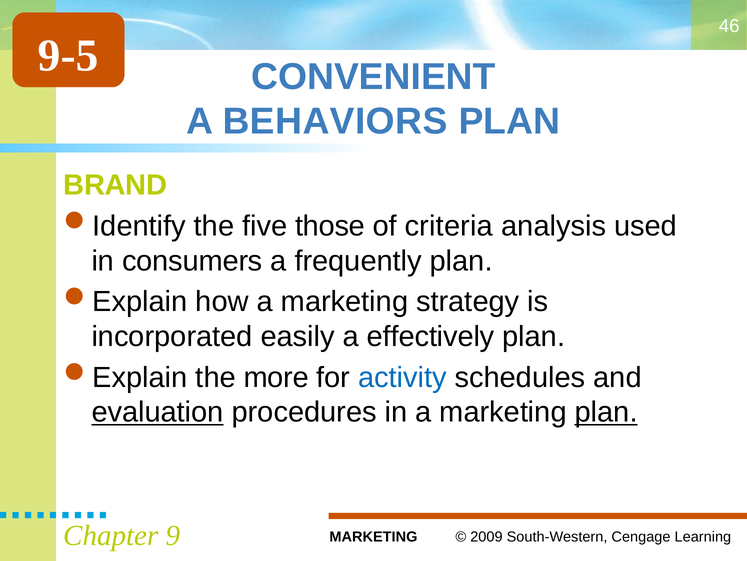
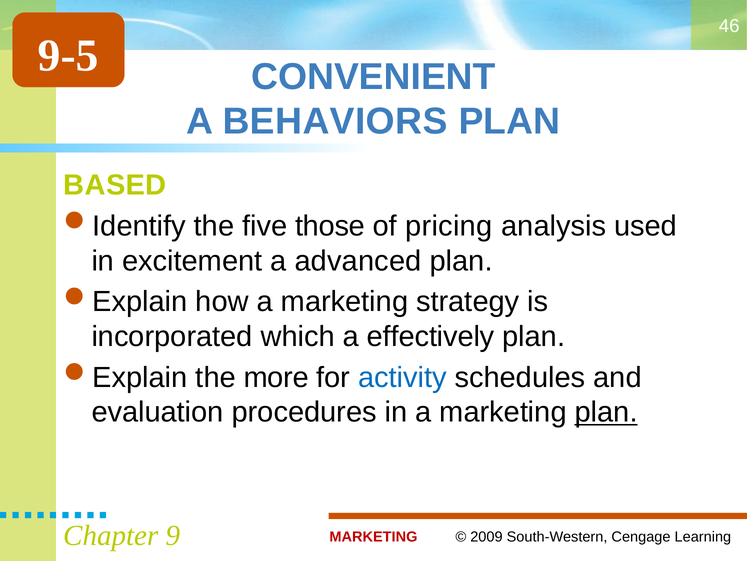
BRAND: BRAND -> BASED (115, 185)
criteria: criteria -> pricing (449, 226)
consumers: consumers -> excitement (192, 261)
frequently: frequently -> advanced (358, 261)
easily: easily -> which (298, 336)
evaluation underline: present -> none (158, 412)
MARKETING colour: black -> red (373, 536)
